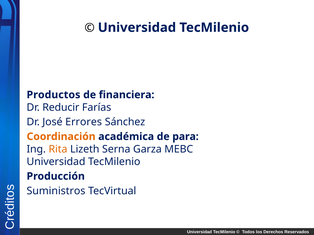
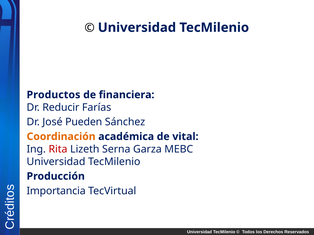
Errores: Errores -> Pueden (84, 122)
para: para -> vital (185, 137)
Rita colour: orange -> red (58, 149)
Suministros: Suministros -> Importancia (56, 191)
